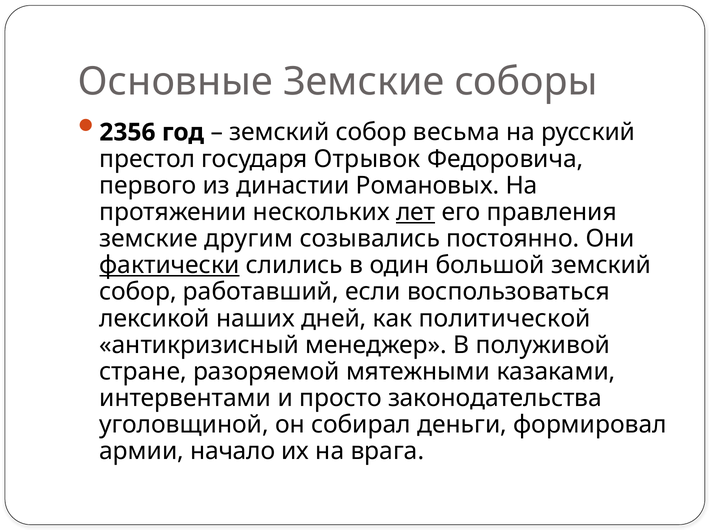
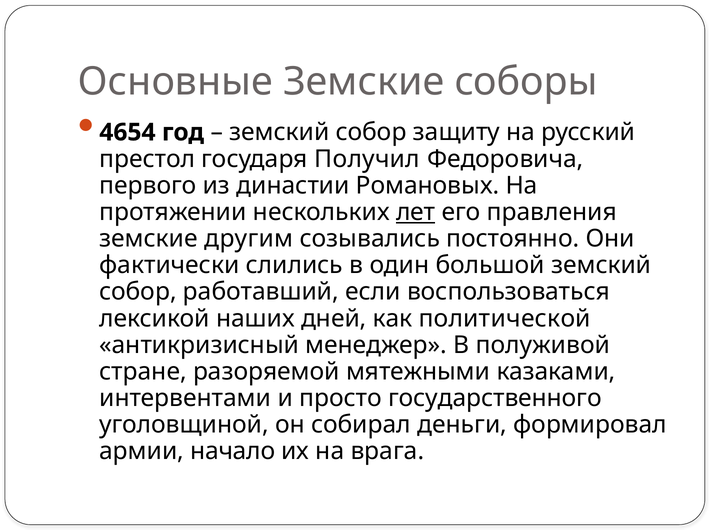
2356: 2356 -> 4654 (127, 132)
весьма: весьма -> защиту (456, 132)
Отрывок: Отрывок -> Получил (367, 159)
фактически underline: present -> none (169, 265)
законодательства: законодательства -> государственного (495, 399)
